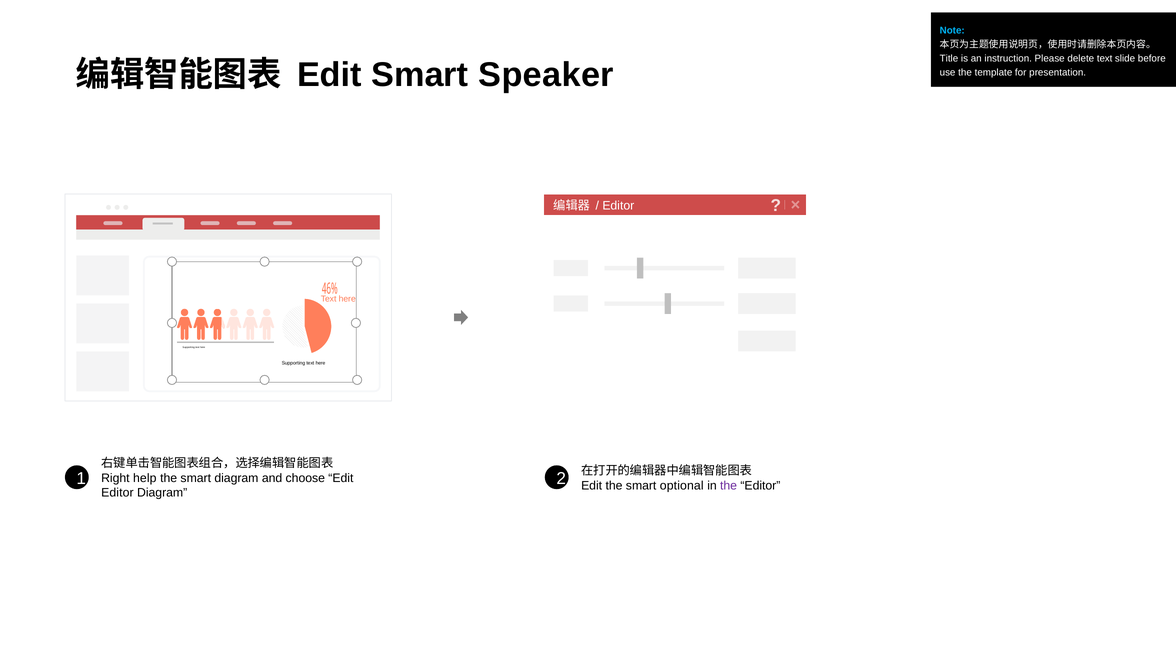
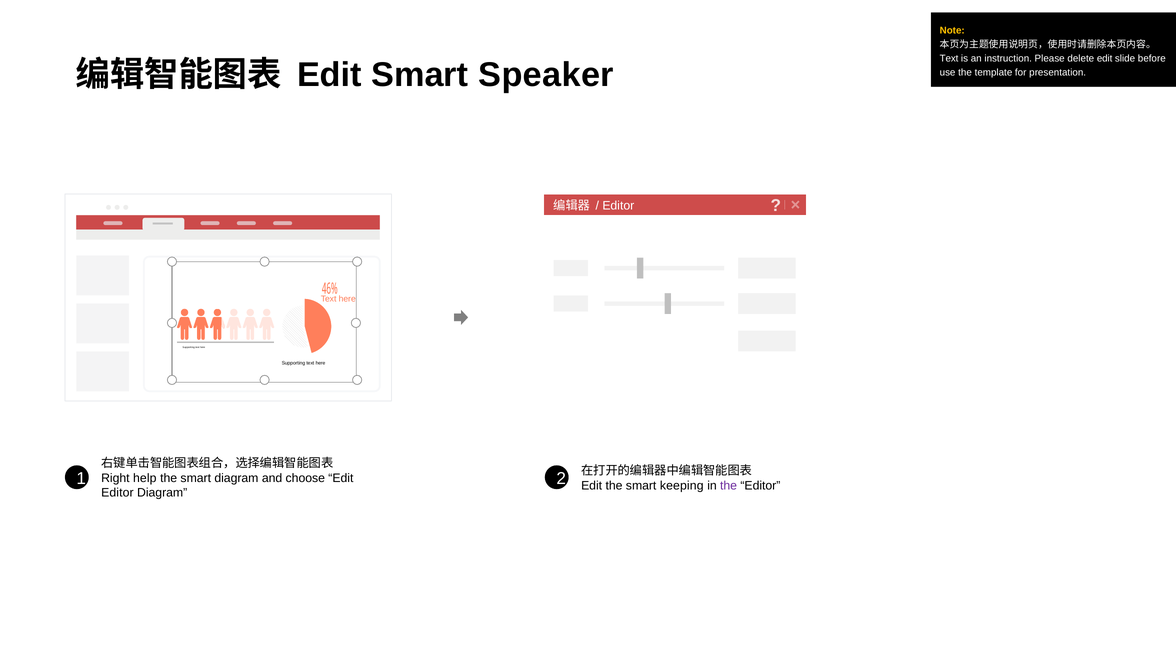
Note colour: light blue -> yellow (952, 30)
Title: Title -> Text (949, 58)
delete text: text -> edit (1105, 58)
optional: optional -> keeping (682, 485)
